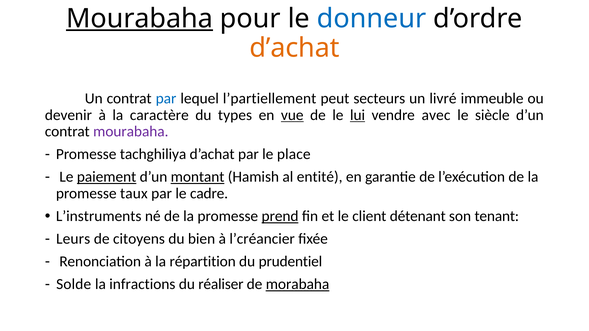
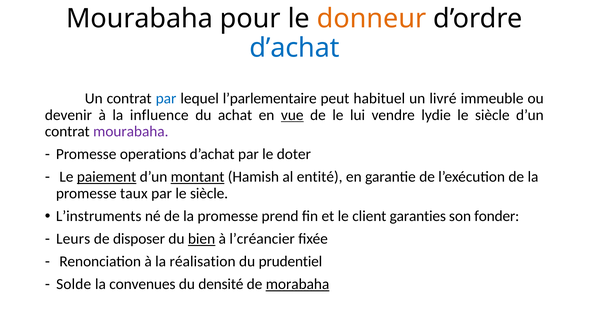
Mourabaha underline: present -> none (140, 19)
donneur colour: blue -> orange (372, 19)
d’achat colour: orange -> blue (295, 48)
l’partiellement: l’partiellement -> l’parlementaire (270, 99)
secteurs: secteurs -> habituel (379, 99)
caractère: caractère -> influence (159, 115)
types: types -> achat (235, 115)
lui underline: present -> none (358, 115)
avec: avec -> lydie (436, 115)
tachghiliya: tachghiliya -> operations (153, 154)
place: place -> doter (294, 154)
par le cadre: cadre -> siècle (209, 194)
prend underline: present -> none (280, 216)
détenant: détenant -> garanties (418, 216)
tenant: tenant -> fonder (497, 216)
citoyens: citoyens -> disposer (139, 239)
bien underline: none -> present (202, 239)
répartition: répartition -> réalisation (203, 262)
infractions: infractions -> convenues (142, 284)
réaliser: réaliser -> densité (221, 284)
